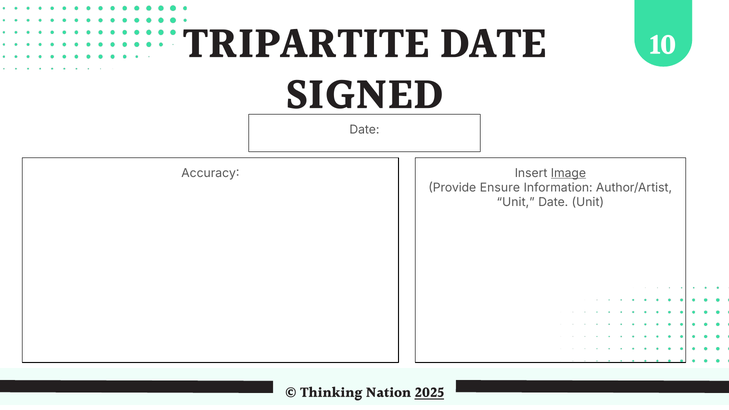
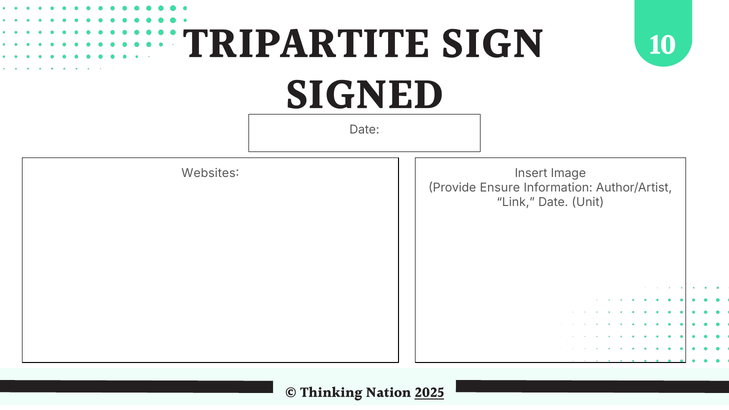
TRIPARTITE DATE: DATE -> SIGN (493, 45)
Accuracy: Accuracy -> Websites (210, 173)
Image underline: present -> none (568, 173)
Unit: Unit -> Link (516, 202)
